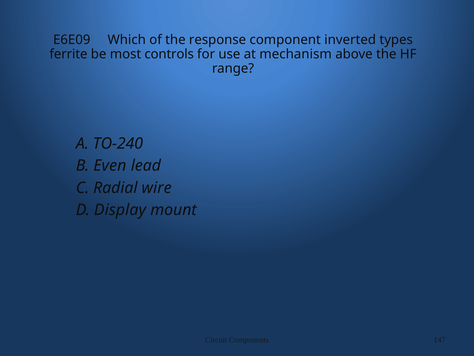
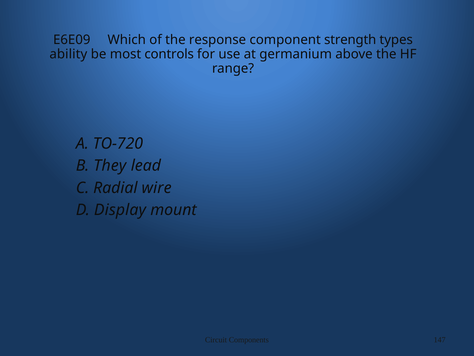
inverted: inverted -> strength (350, 40)
ferrite: ferrite -> ability (68, 54)
mechanism: mechanism -> germanium (296, 54)
TO-240: TO-240 -> TO-720 (118, 143)
Even: Even -> They (110, 165)
